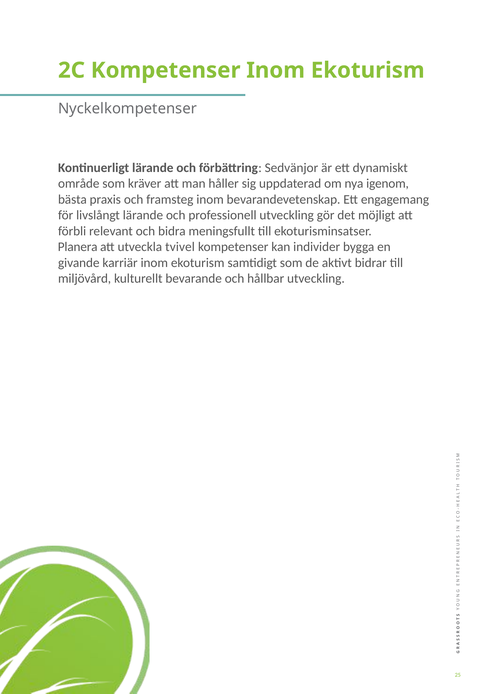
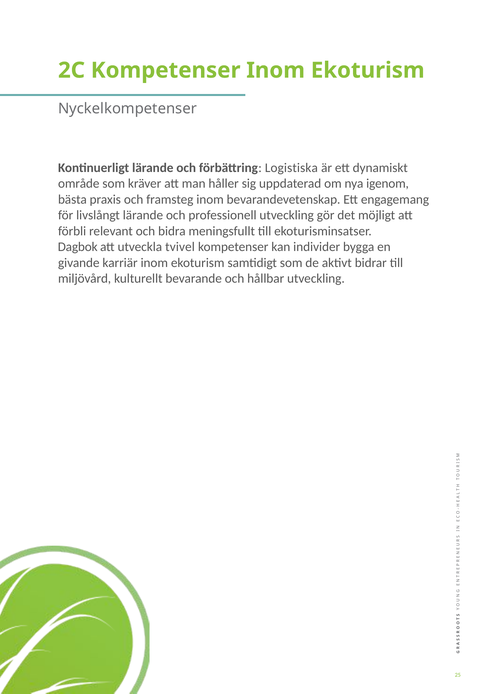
Sedvänjor: Sedvänjor -> Logistiska (291, 168)
Planera: Planera -> Dagbok (78, 247)
